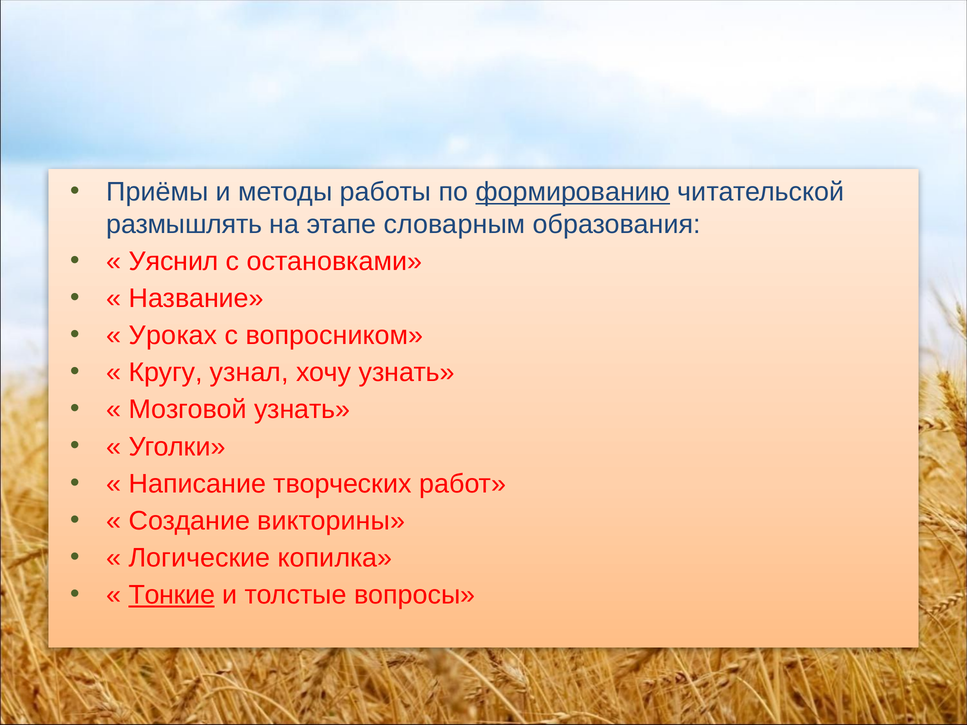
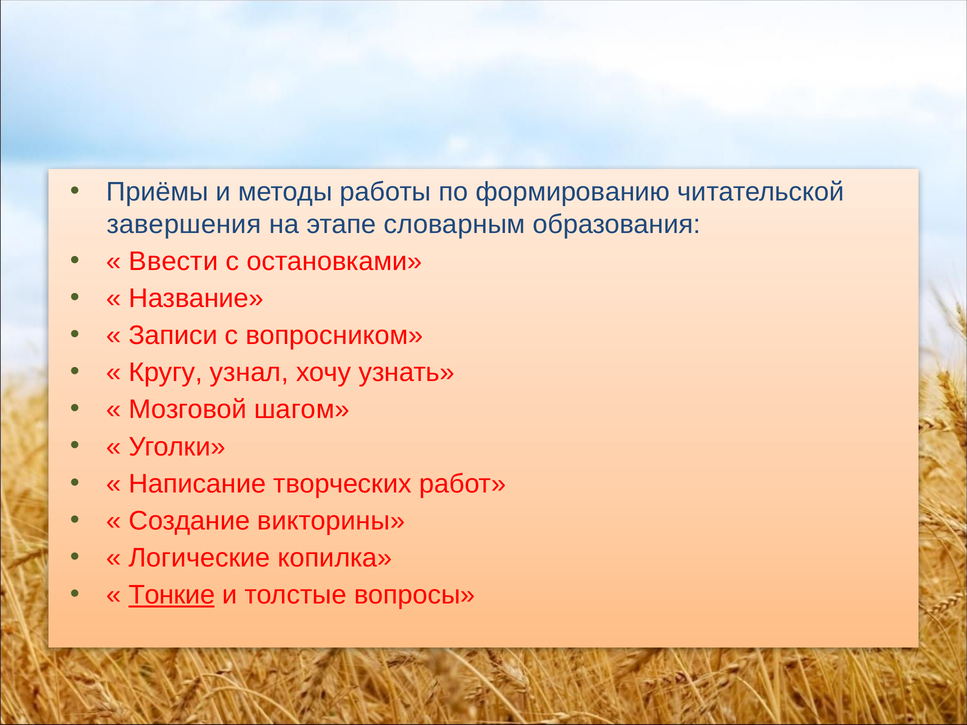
формированию underline: present -> none (573, 192)
размышлять: размышлять -> завершения (184, 224)
Уяснил: Уяснил -> Ввести (173, 261)
Уроках: Уроках -> Записи (173, 336)
Мозговой узнать: узнать -> шагом (302, 410)
